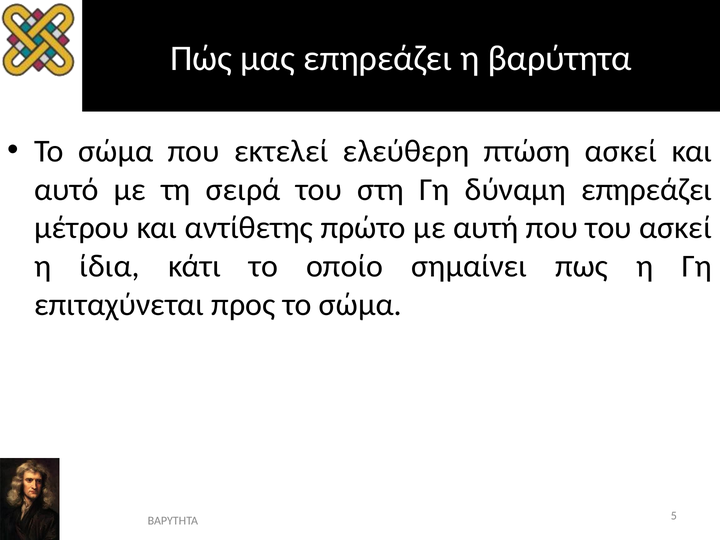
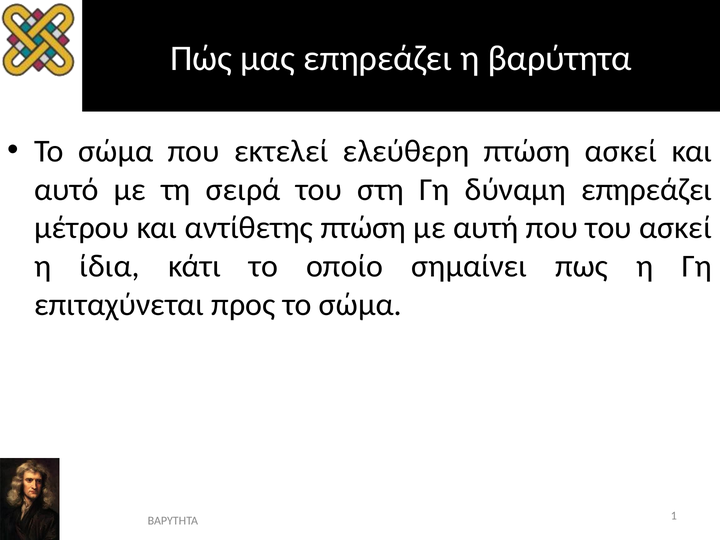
αντίθετης πρώτο: πρώτο -> πτώση (363, 228)
5: 5 -> 1 (674, 516)
